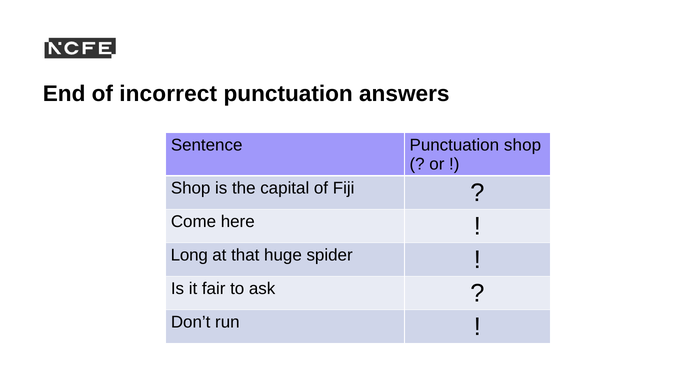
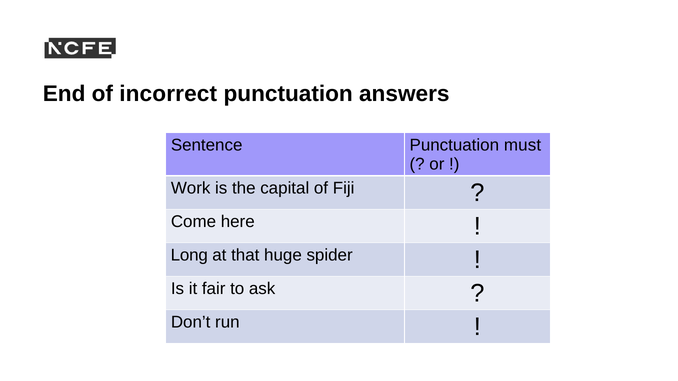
Punctuation shop: shop -> must (523, 145)
Shop: Shop -> Work (191, 188)
